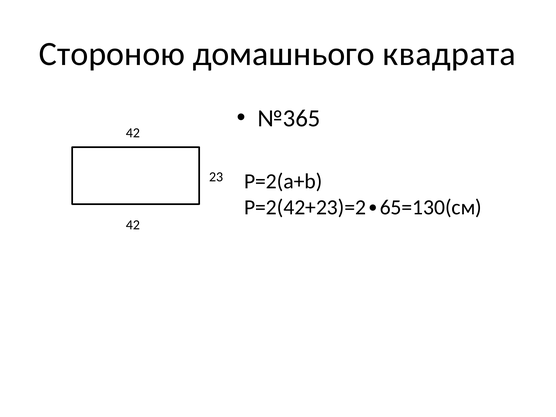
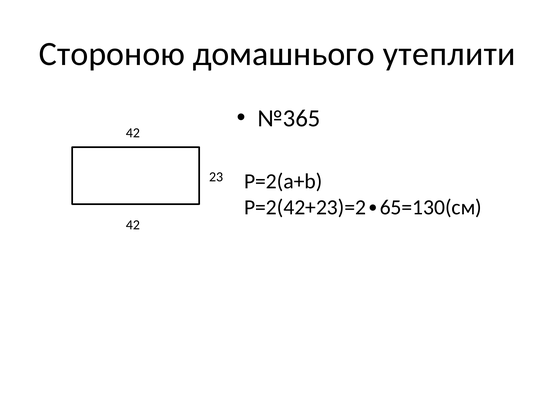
квадрата: квадрата -> утеплити (449, 54)
